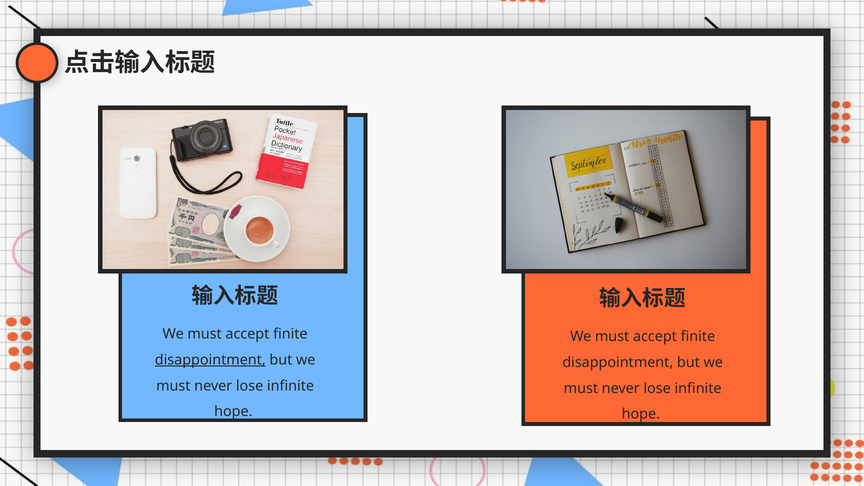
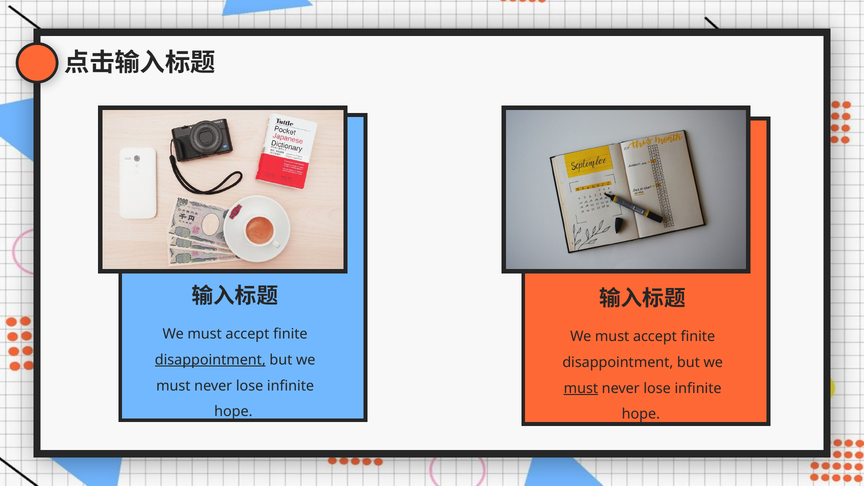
must underline: none -> present (581, 388)
